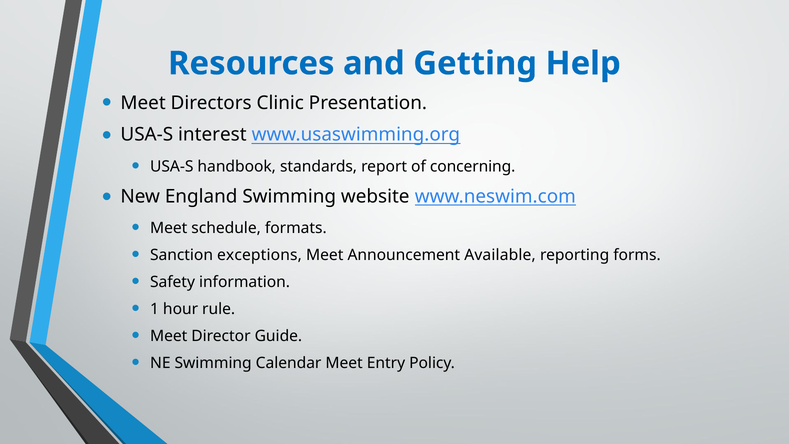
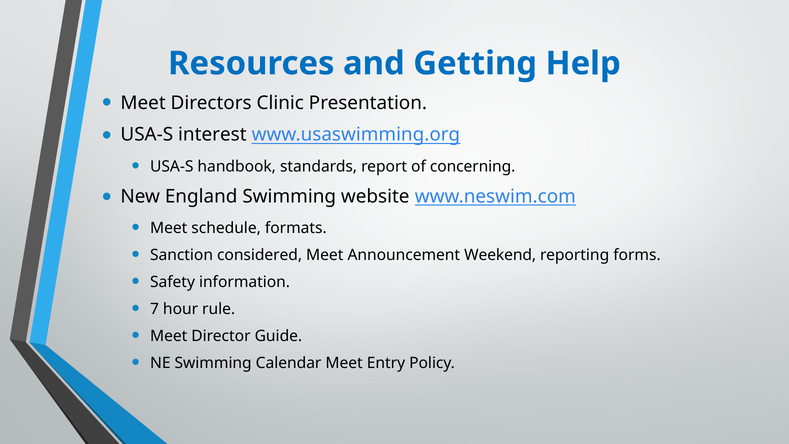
exceptions: exceptions -> considered (260, 255)
Available: Available -> Weekend (500, 255)
1: 1 -> 7 (155, 309)
